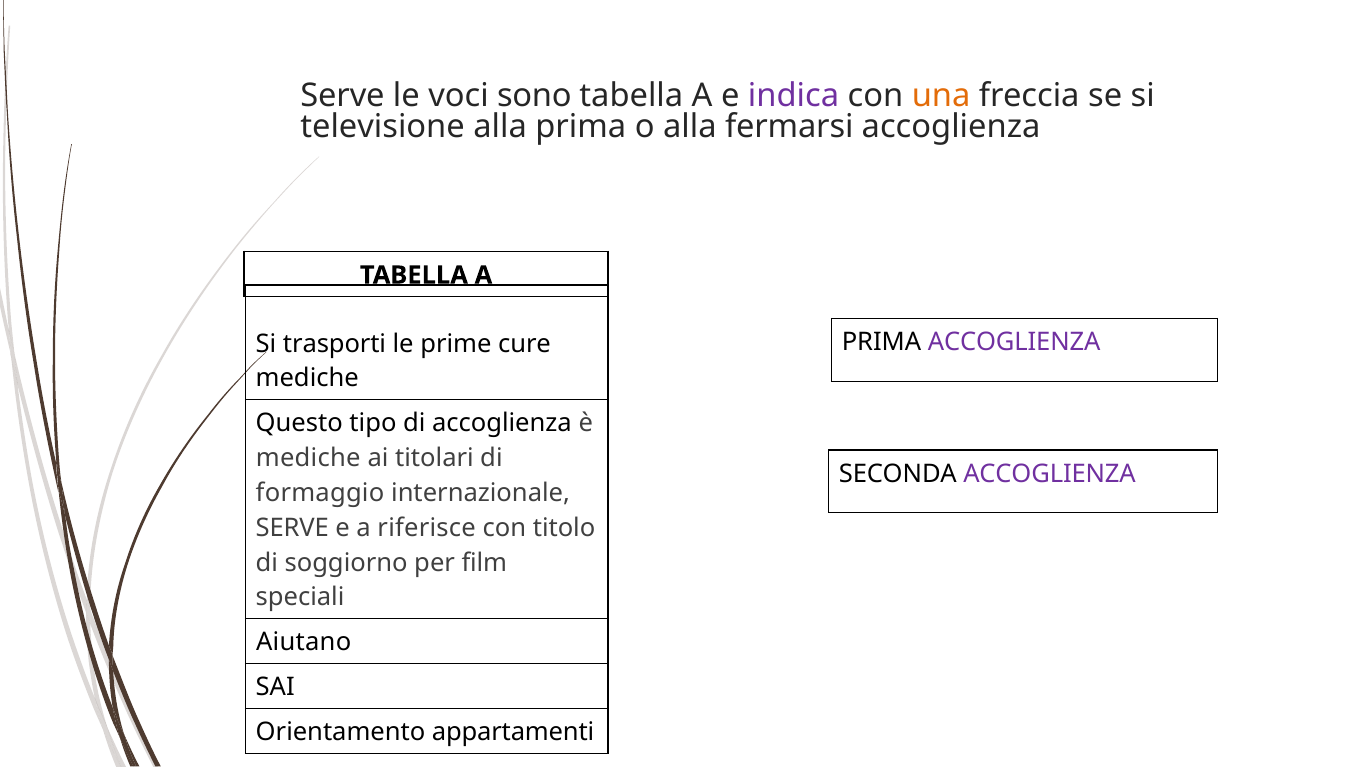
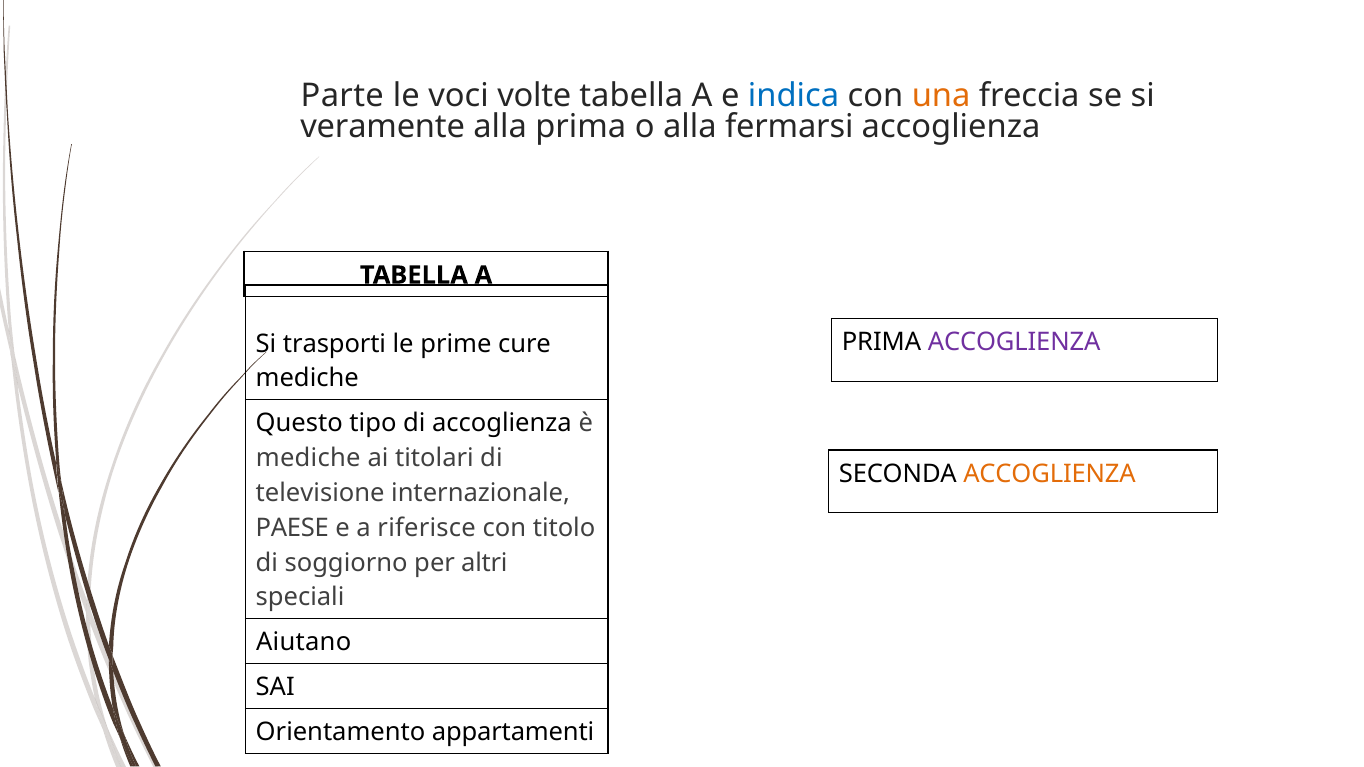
Serve: Serve -> Parte (342, 96)
sono: sono -> volte (534, 96)
indica colour: purple -> blue (794, 96)
televisione: televisione -> veramente (383, 127)
ACCOGLIENZA colour: purple -> orange (1049, 474)
formaggio: formaggio -> televisione (320, 493)
SERVE: SERVE -> PAESE (292, 528)
film: film -> altri (484, 563)
